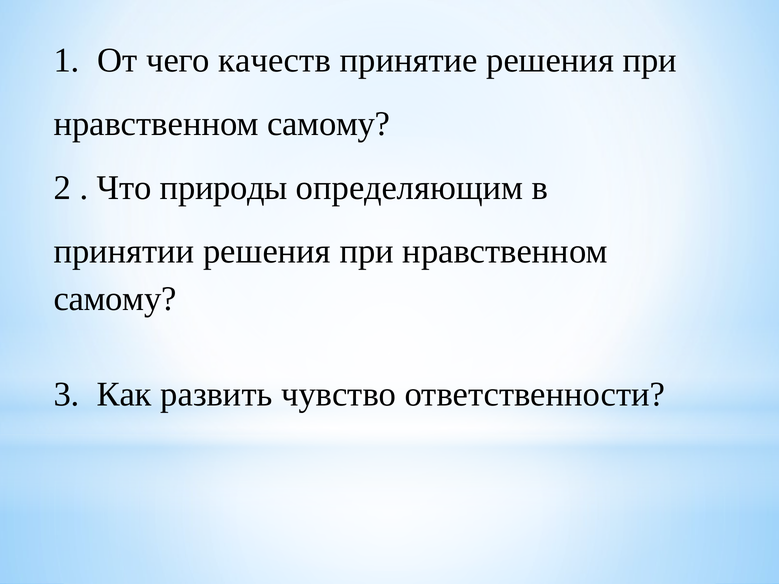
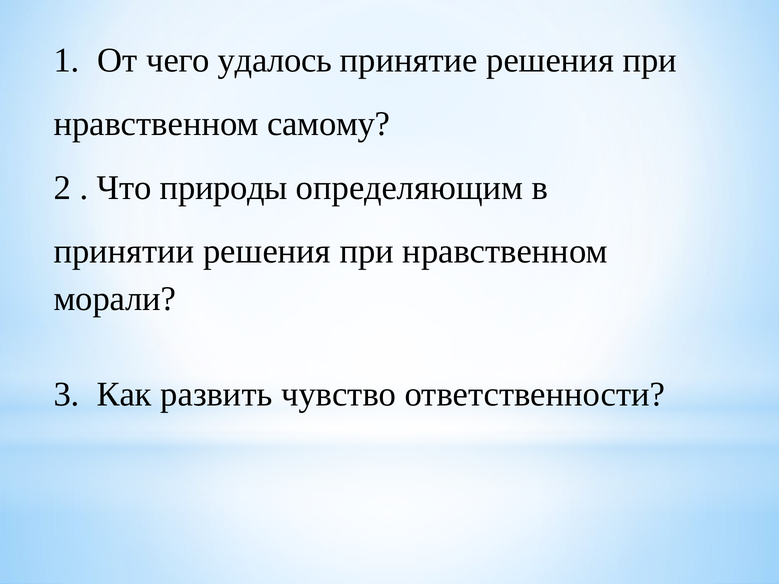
качеств: качеств -> удалось (275, 60)
самому: самому -> морали (115, 299)
